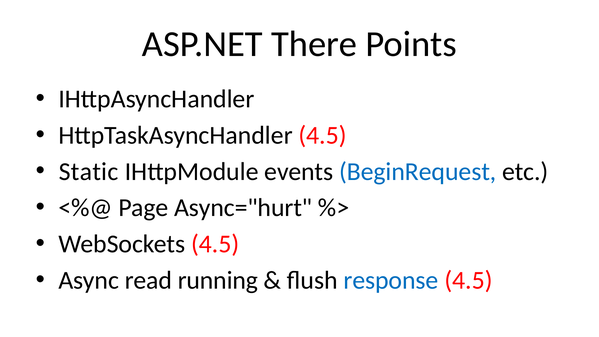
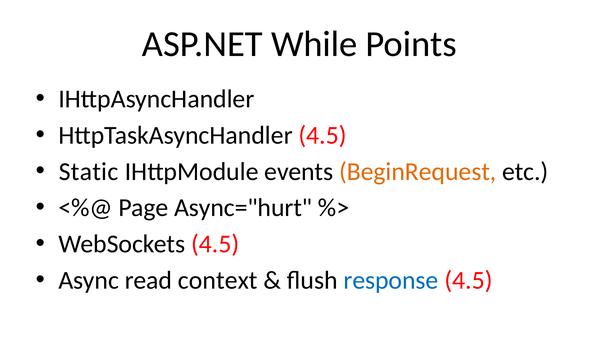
There: There -> While (314, 44)
BeginRequest colour: blue -> orange (418, 171)
running: running -> context (218, 280)
